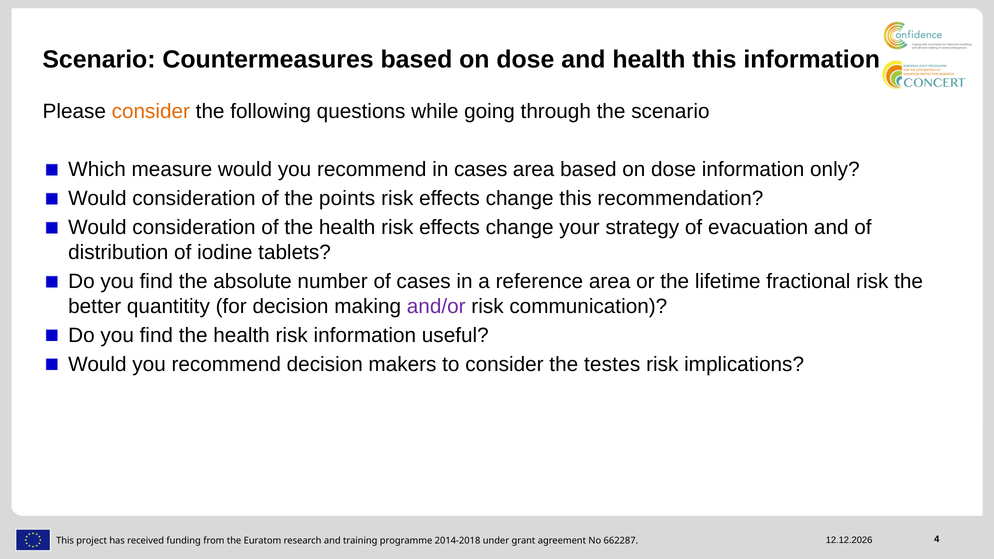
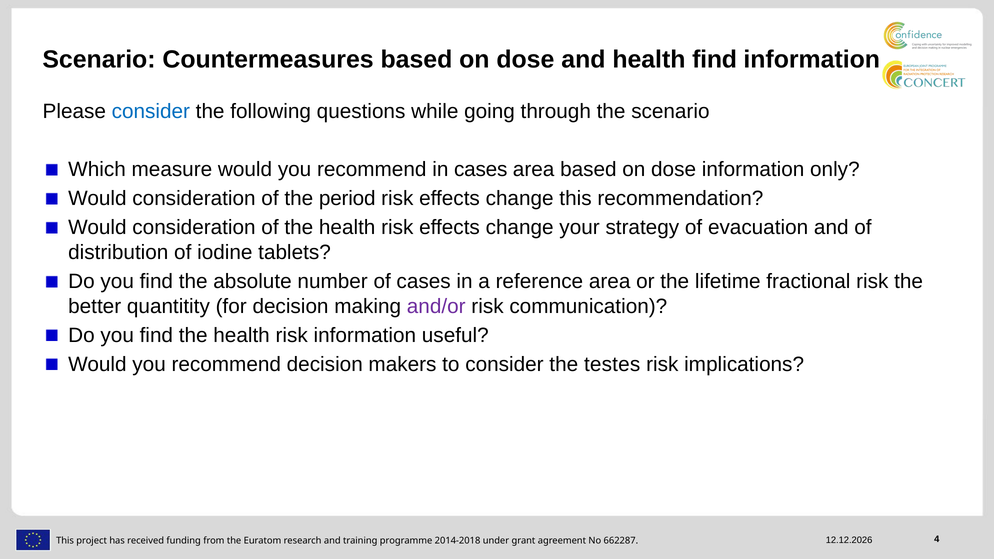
health this: this -> find (715, 60)
consider colour: orange -> blue (151, 112)
points: points -> period (347, 199)
